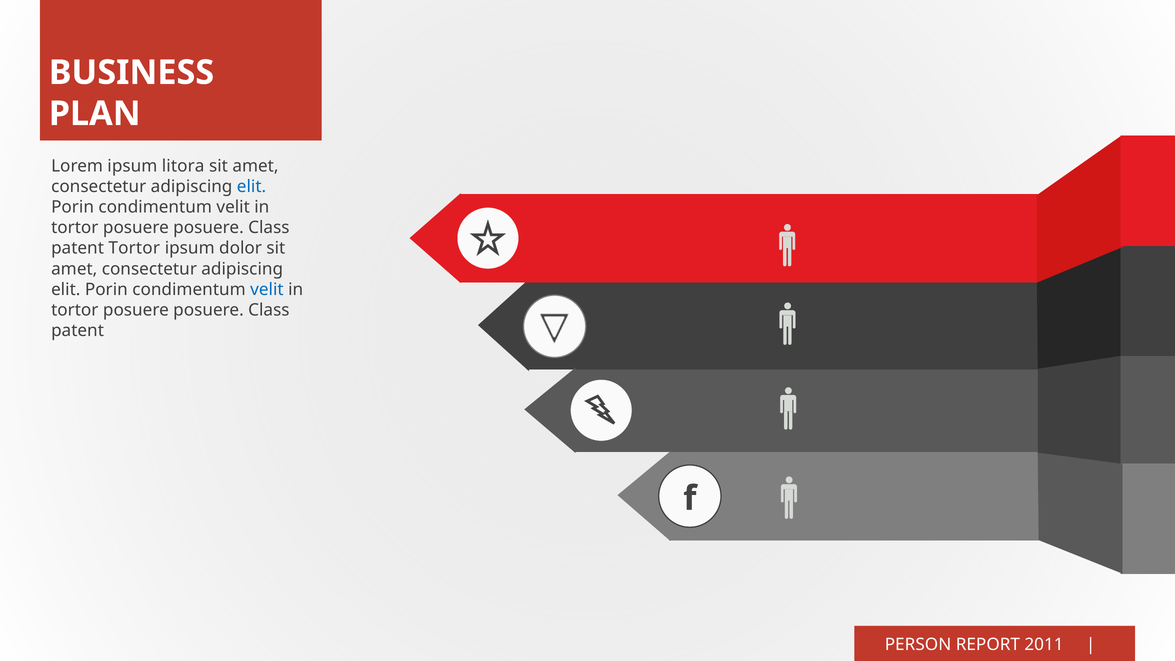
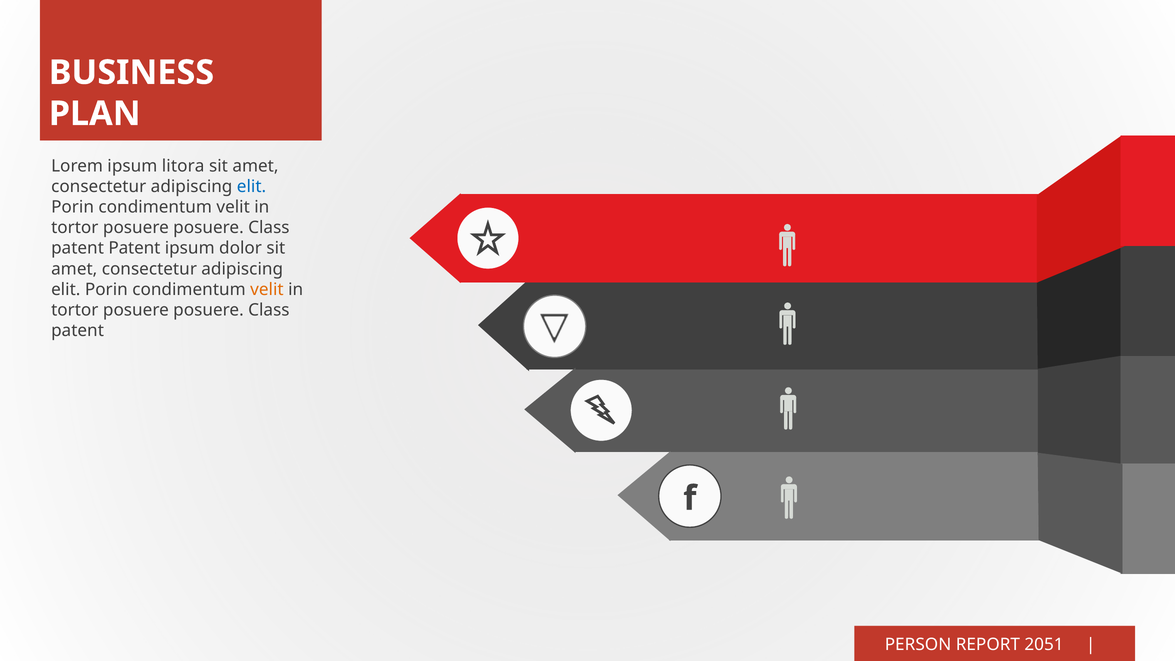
patent Tortor: Tortor -> Patent (134, 248)
velit colour: blue -> orange (267, 289)
2011: 2011 -> 2051 (1044, 645)
